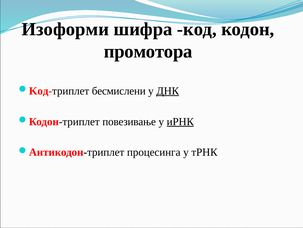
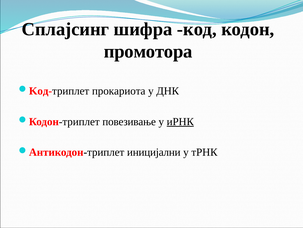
Изоформи: Изоформи -> Сплајсинг (65, 29)
бесмислени: бесмислени -> прокариота (119, 91)
ДНК underline: present -> none (168, 91)
процесинга: процесинга -> иницијални (154, 152)
